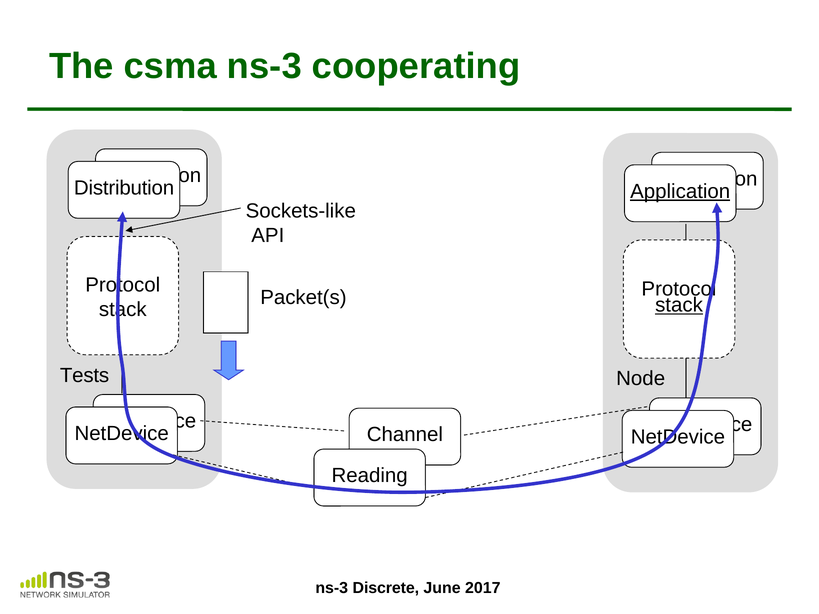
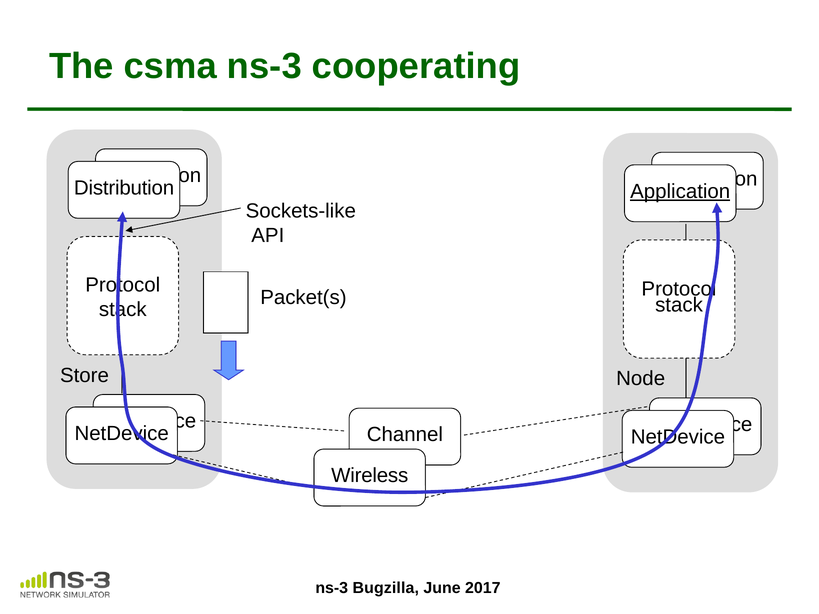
stack underline: present -> none (679, 305)
Tests: Tests -> Store (84, 375)
Reading: Reading -> Wireless (370, 476)
Discrete: Discrete -> Bugzilla (386, 588)
